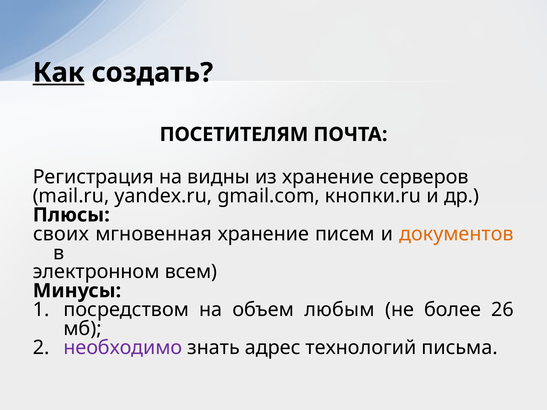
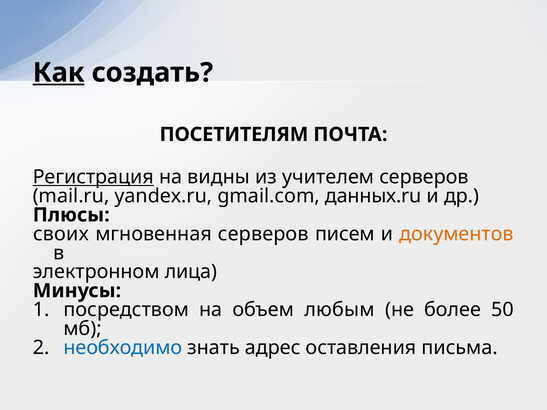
Регистрация underline: none -> present (93, 177)
из хранение: хранение -> учителем (328, 177)
кнопки.ru: кнопки.ru -> данных.ru (373, 196)
мгновенная хранение: хранение -> серверов (263, 234)
всем: всем -> лица (191, 272)
26: 26 -> 50 (502, 310)
необходимо colour: purple -> blue (123, 348)
технологий: технологий -> оставления (361, 348)
